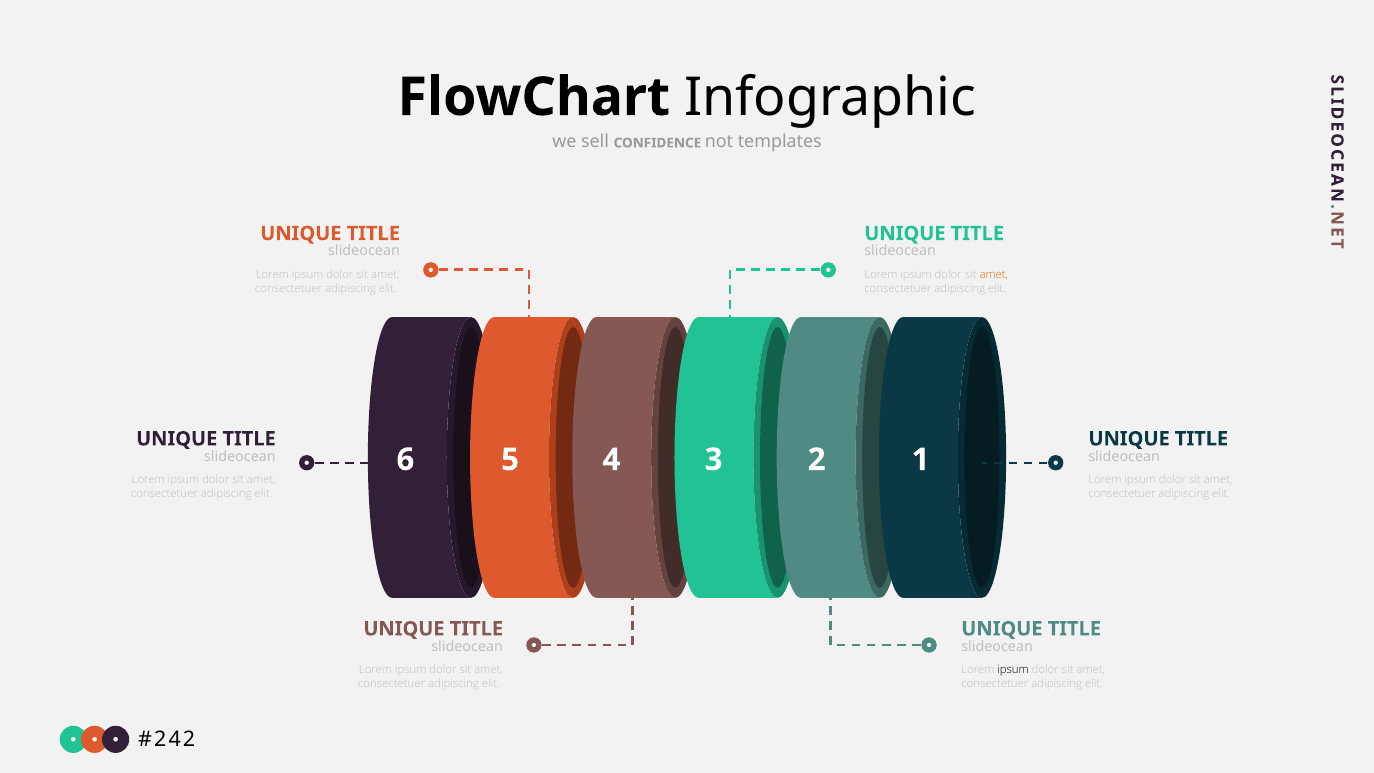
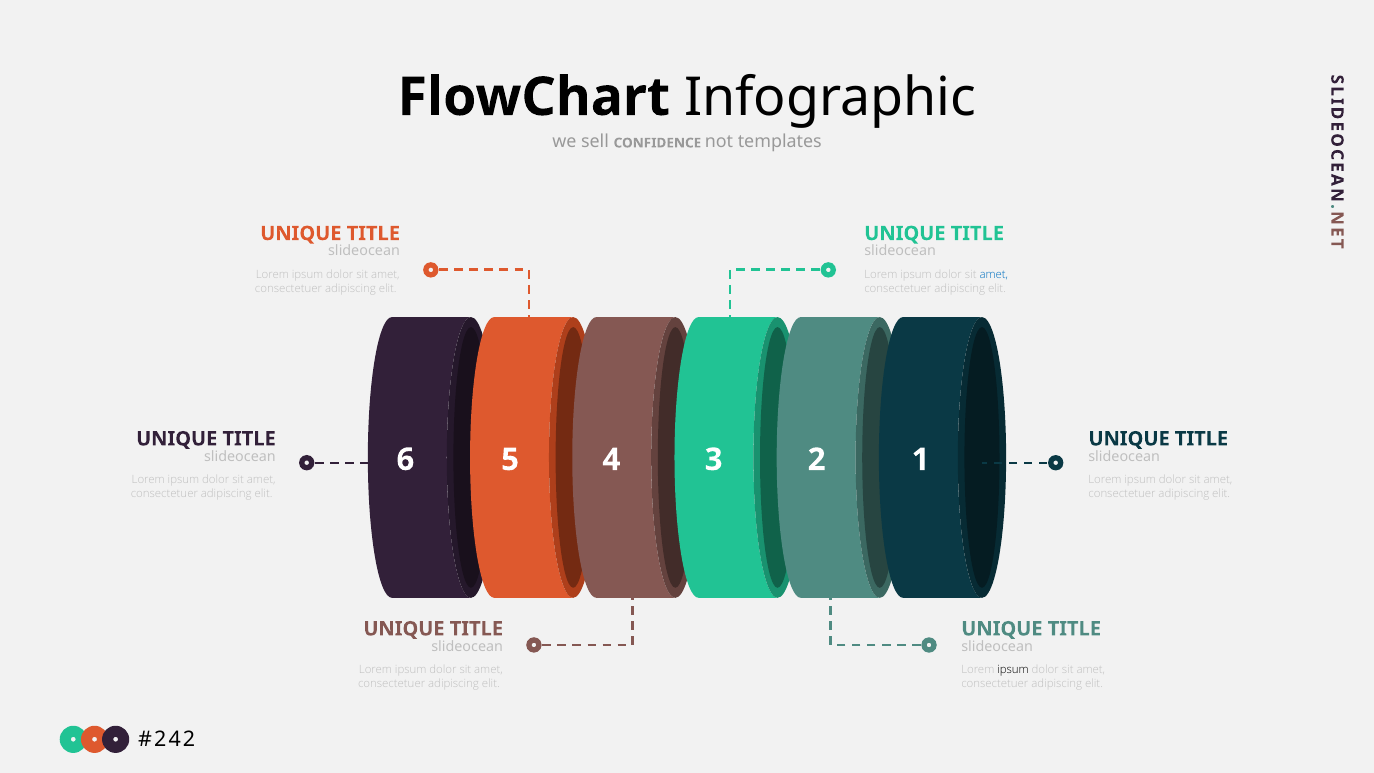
amet colour: orange -> blue (994, 275)
